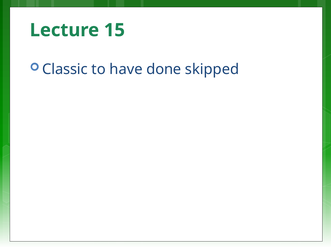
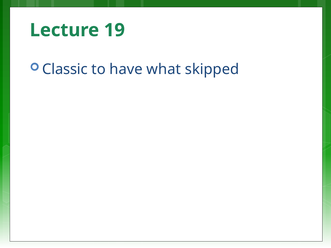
15: 15 -> 19 (114, 30)
done: done -> what (164, 69)
